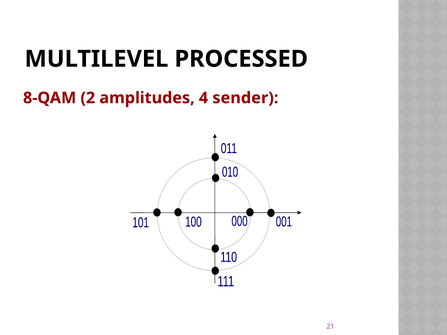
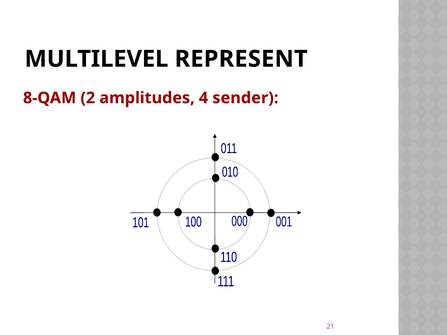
PROCESSED: PROCESSED -> REPRESENT (241, 59)
